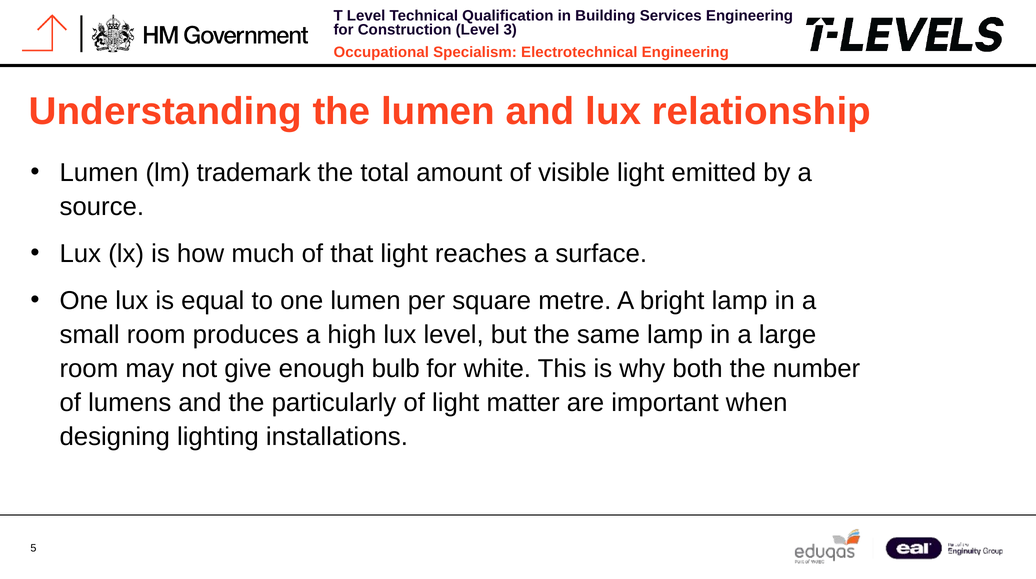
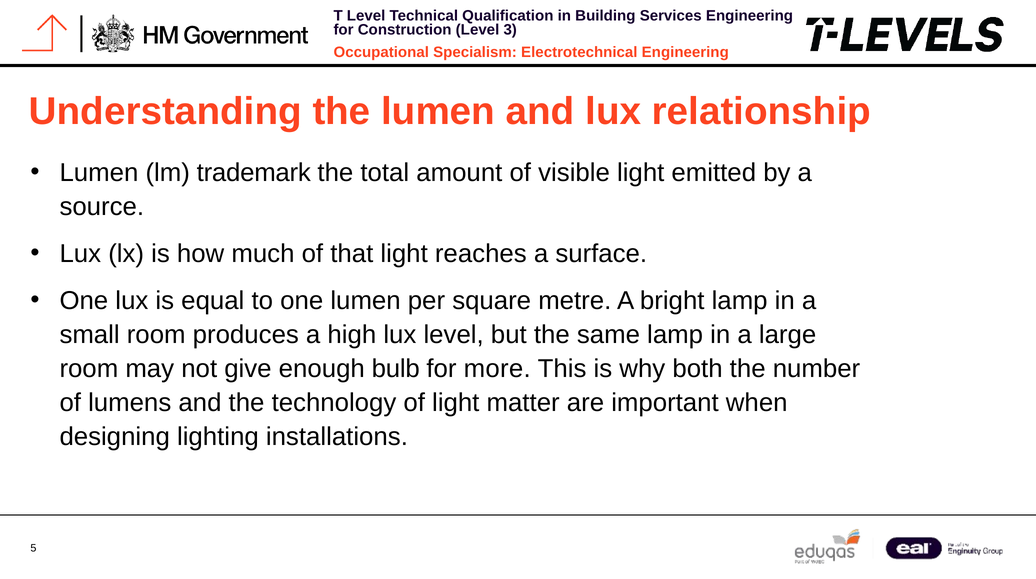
white: white -> more (497, 369)
particularly: particularly -> technology (334, 403)
